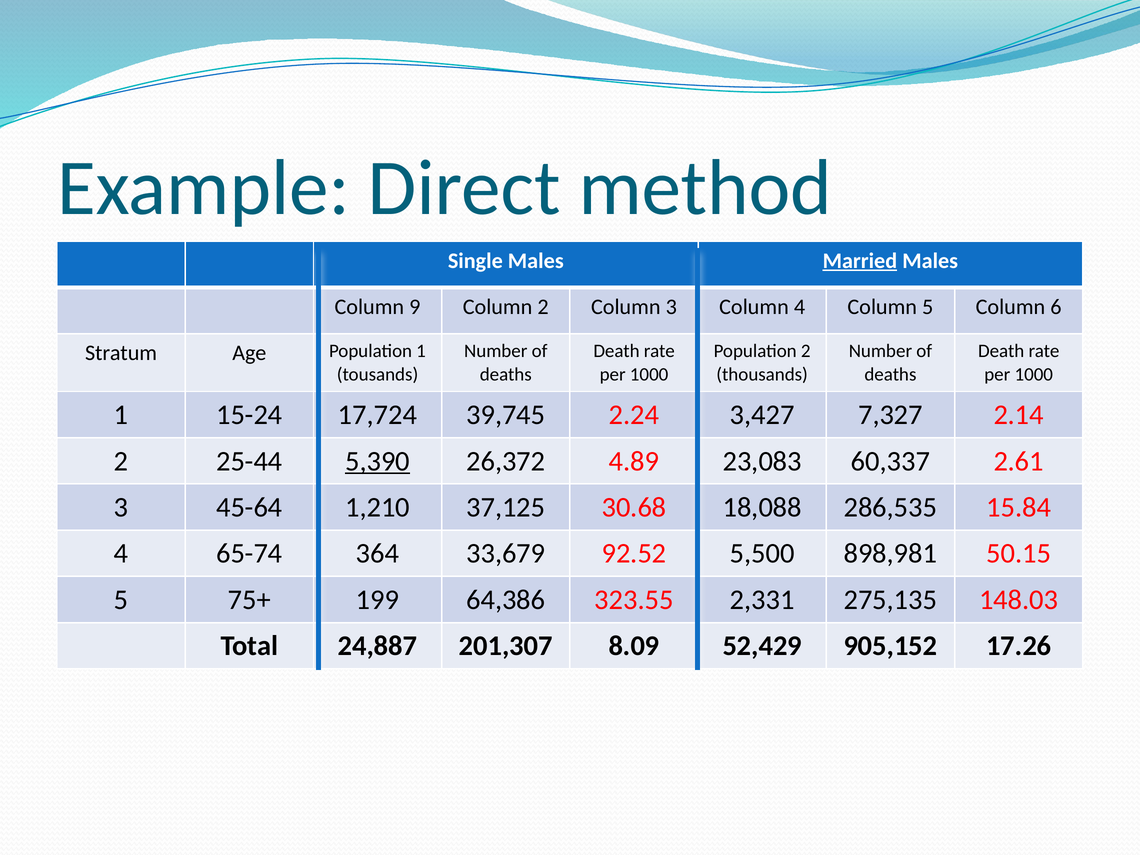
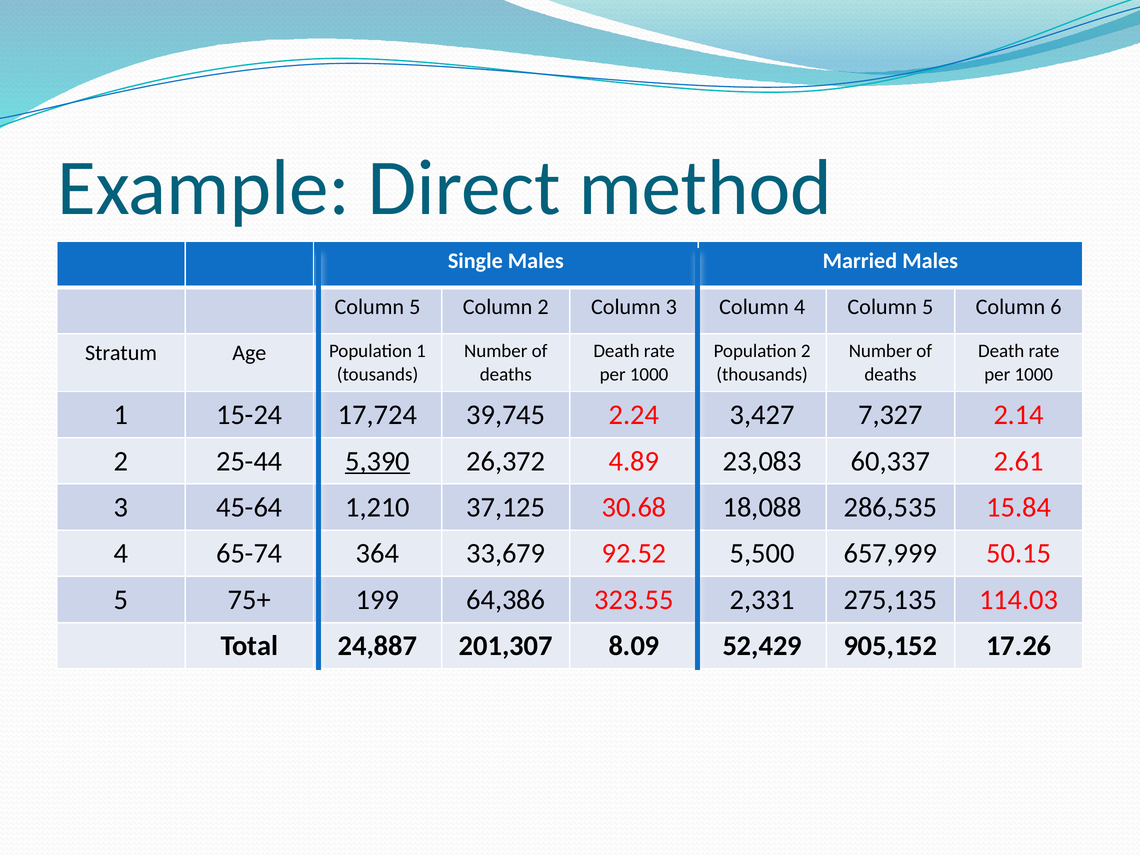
Married underline: present -> none (860, 261)
9: 9 -> 5 (415, 307)
898,981: 898,981 -> 657,999 (890, 554)
148.03: 148.03 -> 114.03 (1019, 600)
